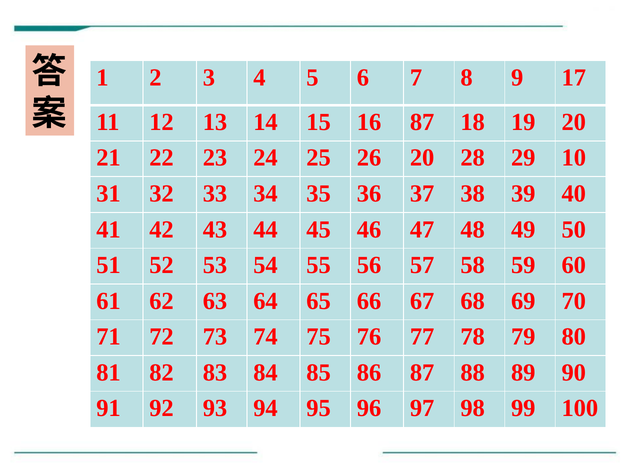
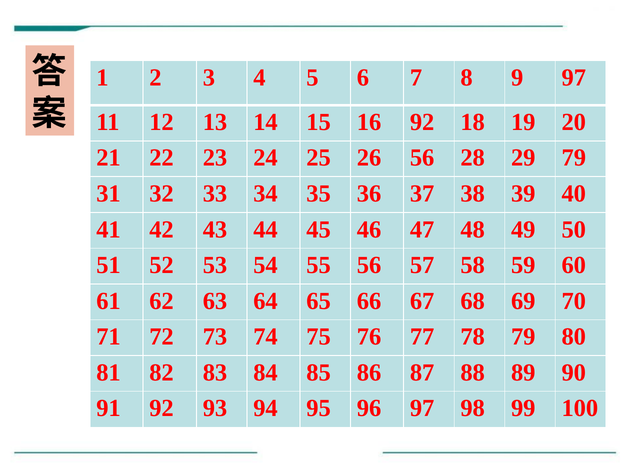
9 17: 17 -> 97 (574, 78)
16 87: 87 -> 92 (422, 122)
26 20: 20 -> 56 (422, 158)
29 10: 10 -> 79 (574, 158)
